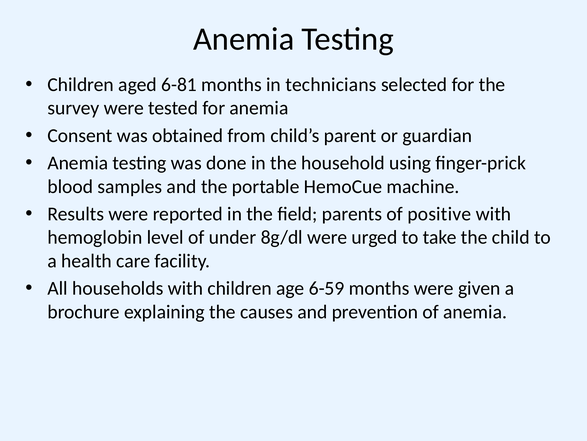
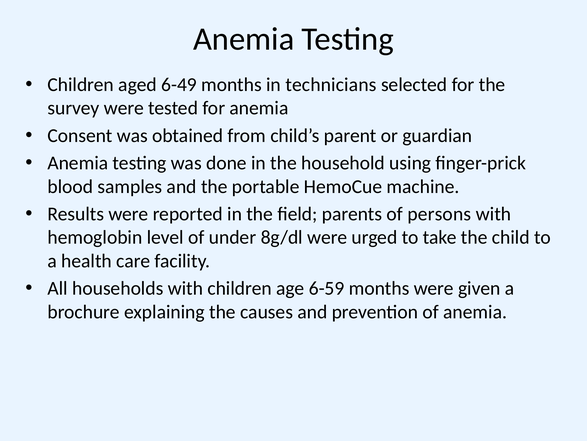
6-81: 6-81 -> 6-49 (179, 85)
positive: positive -> persons (439, 214)
